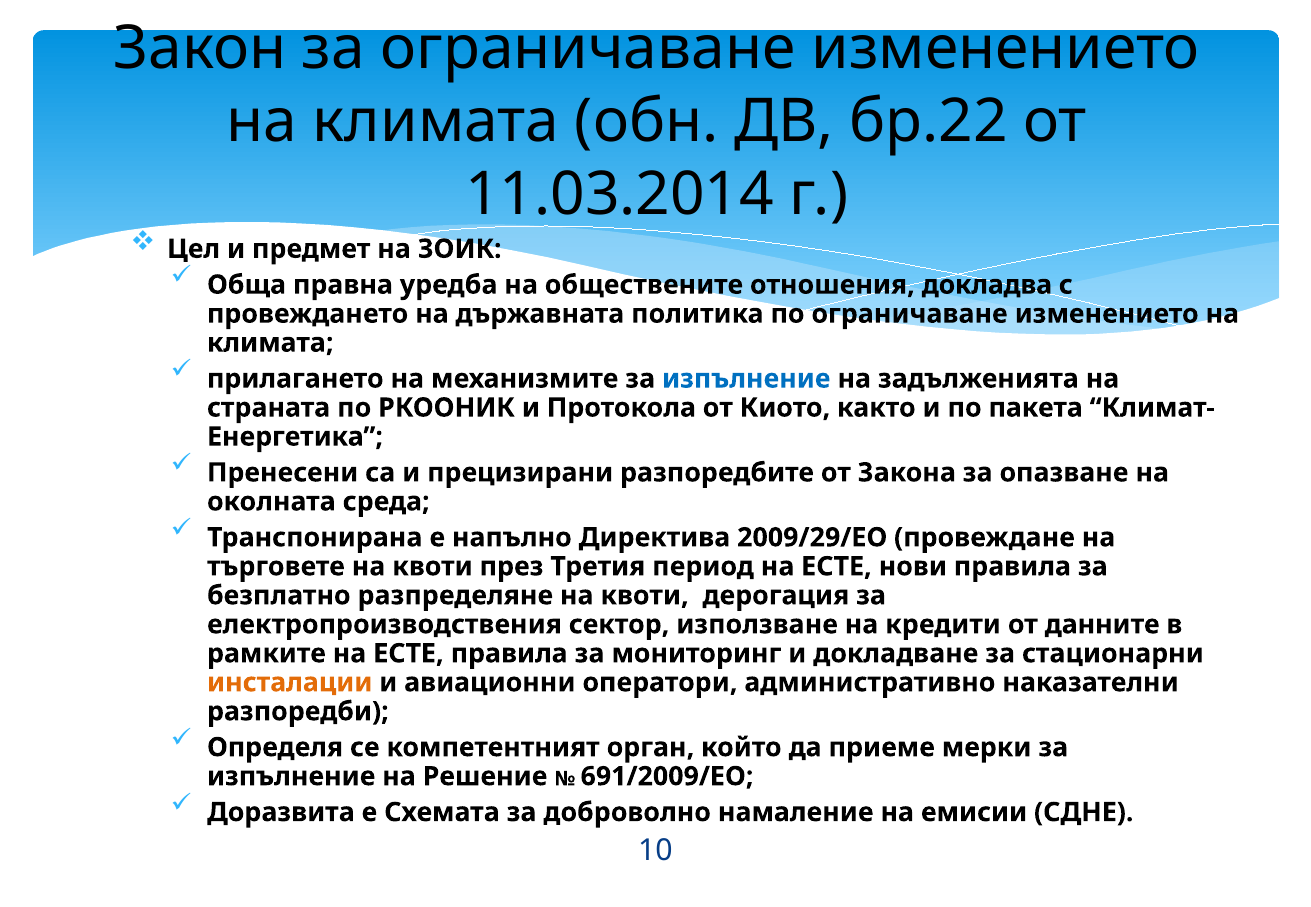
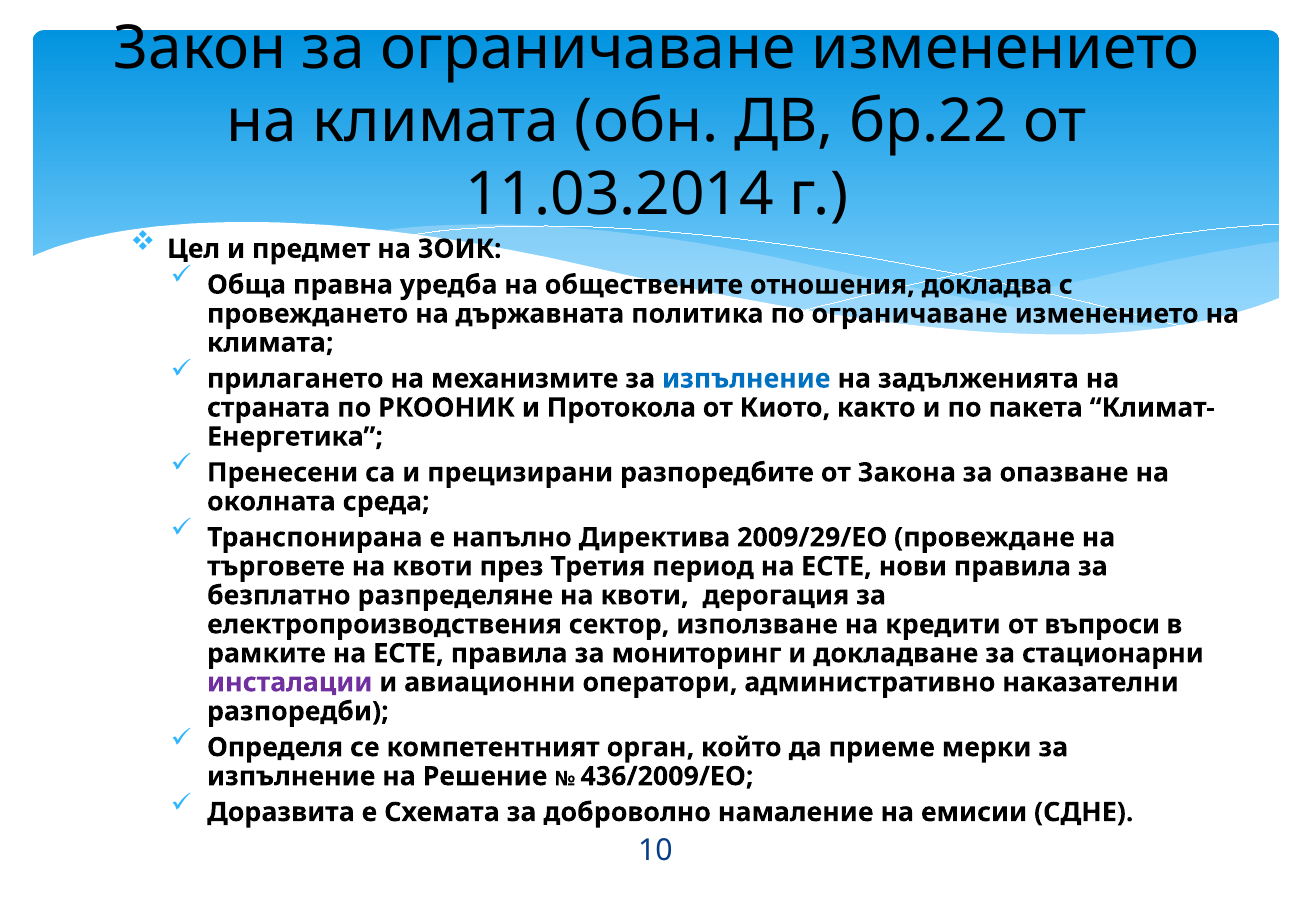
данните: данните -> въпроси (1102, 625)
инсталации colour: orange -> purple (290, 683)
691/2009/ЕО: 691/2009/ЕО -> 436/2009/ЕО (667, 777)
